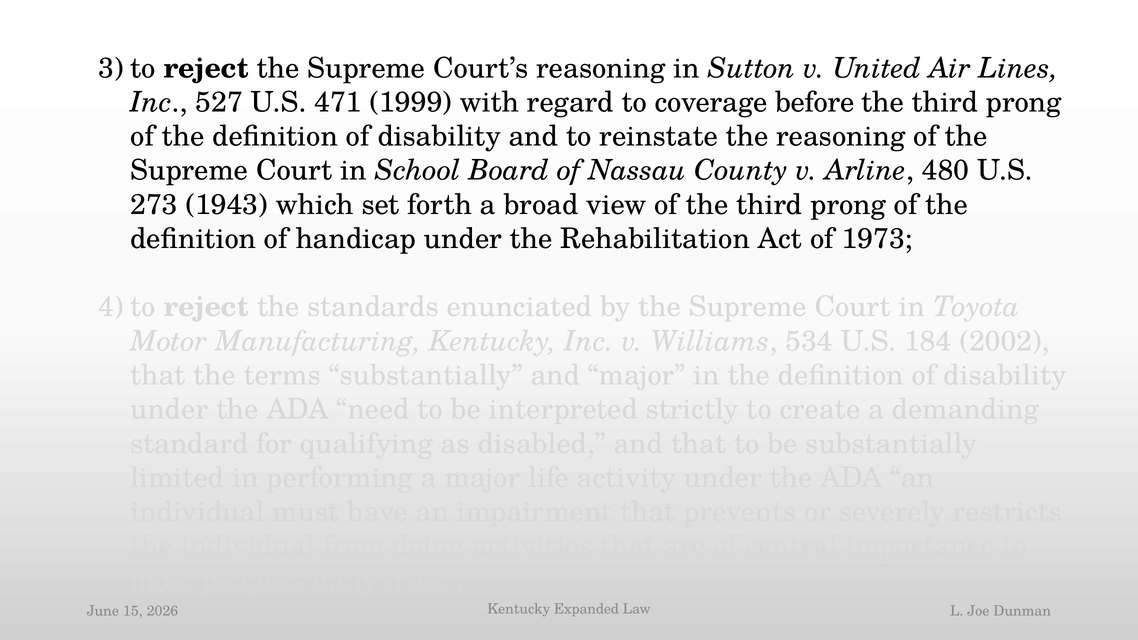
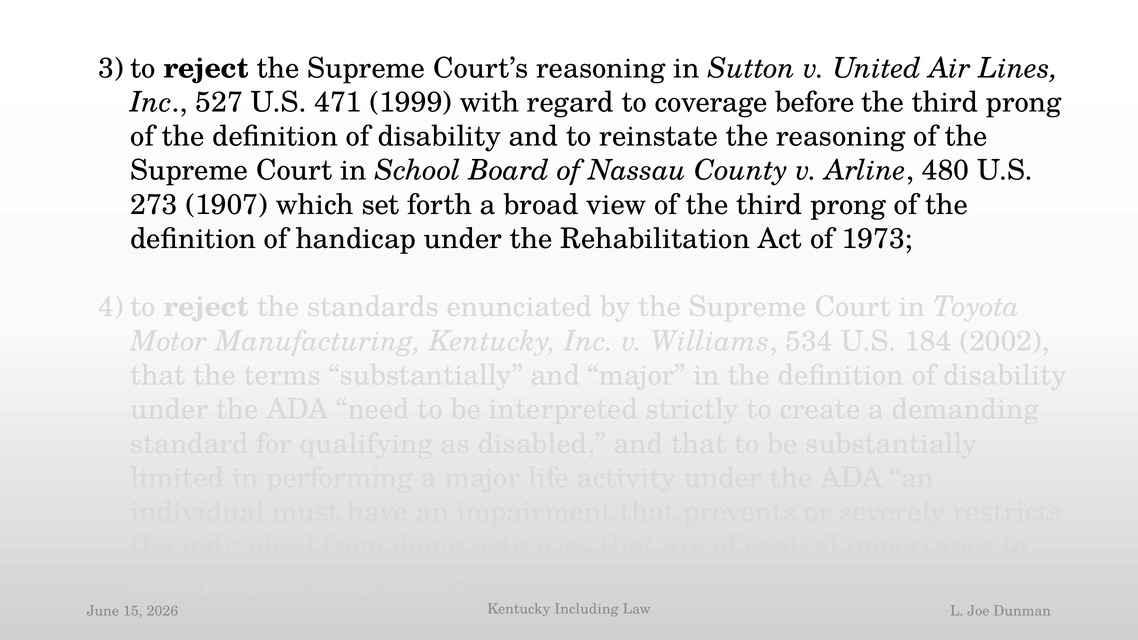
1943: 1943 -> 1907 (227, 205)
Expanded: Expanded -> Including (586, 609)
